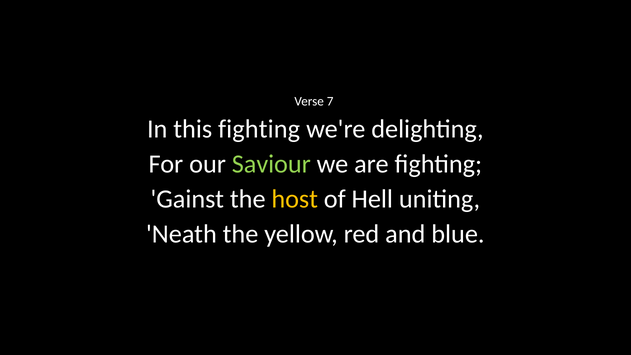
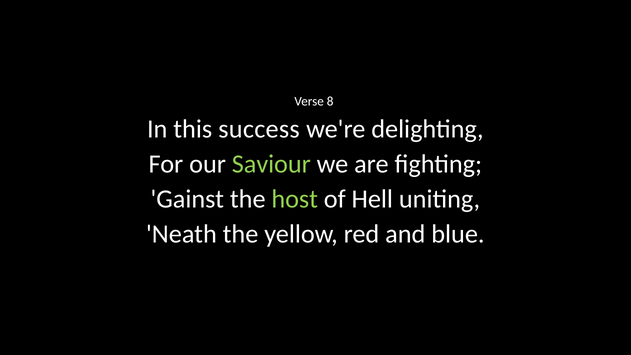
7: 7 -> 8 (330, 101)
this fighting: fighting -> success (259, 129)
host colour: yellow -> light green (295, 199)
